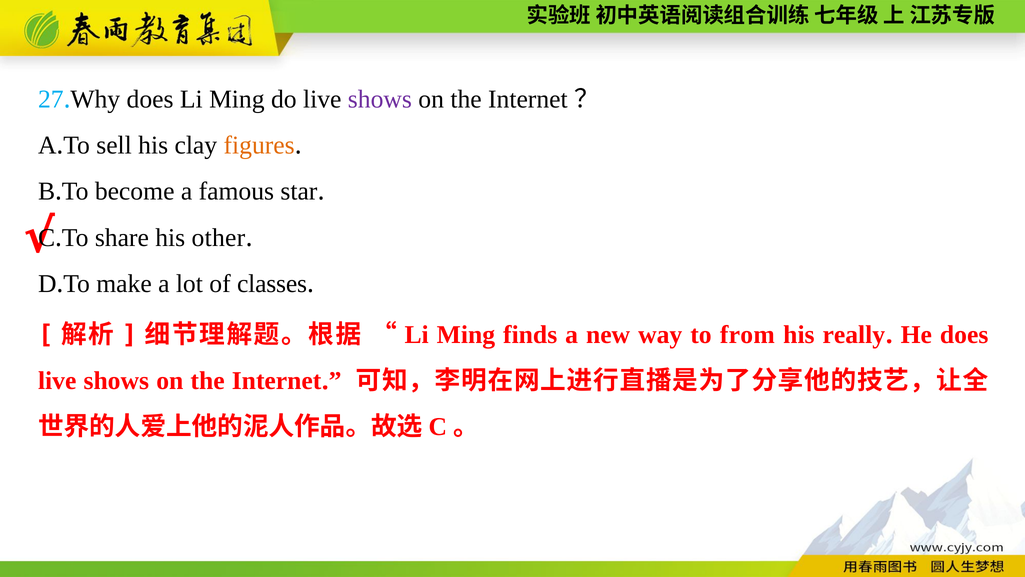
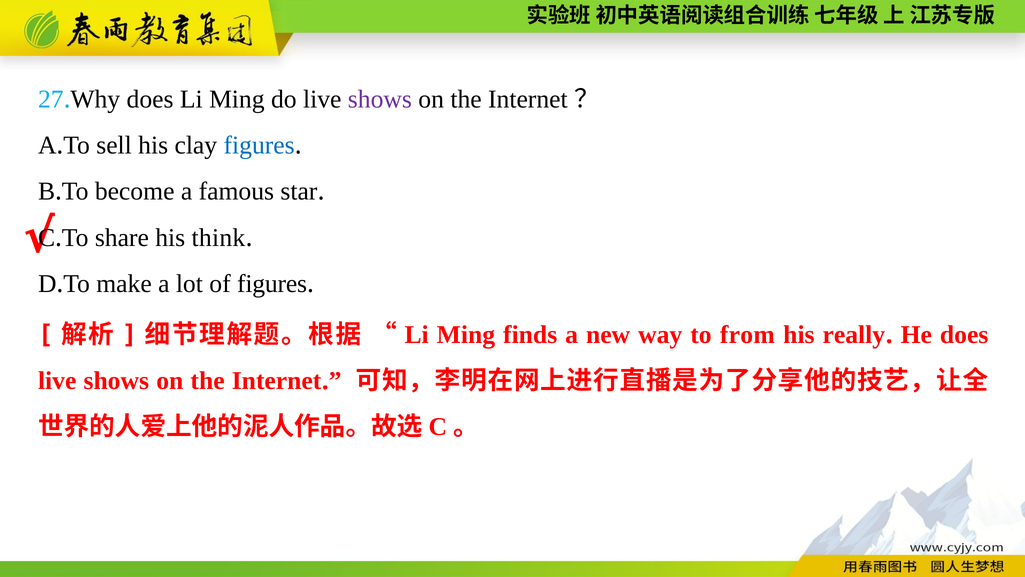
figures colour: orange -> blue (259, 145)
other: other -> think (218, 238)
of classes: classes -> figures (272, 284)
